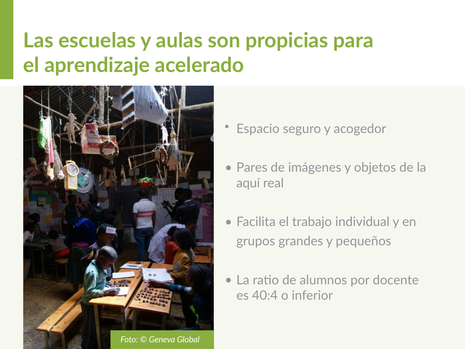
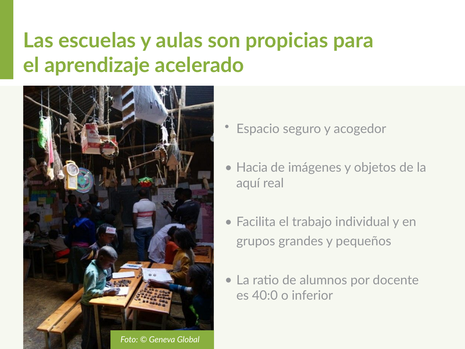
Pares: Pares -> Hacia (252, 168)
40:4: 40:4 -> 40:0 (265, 295)
